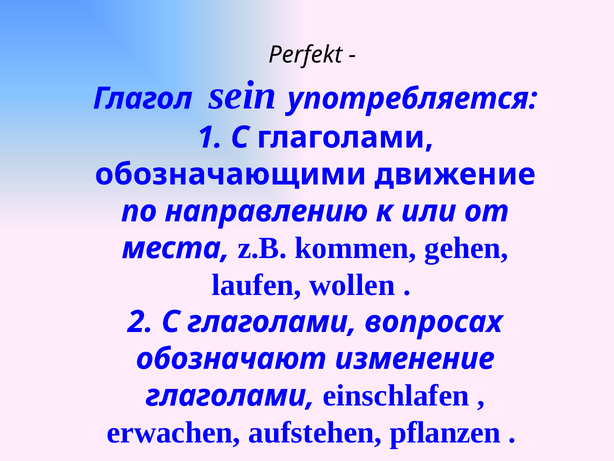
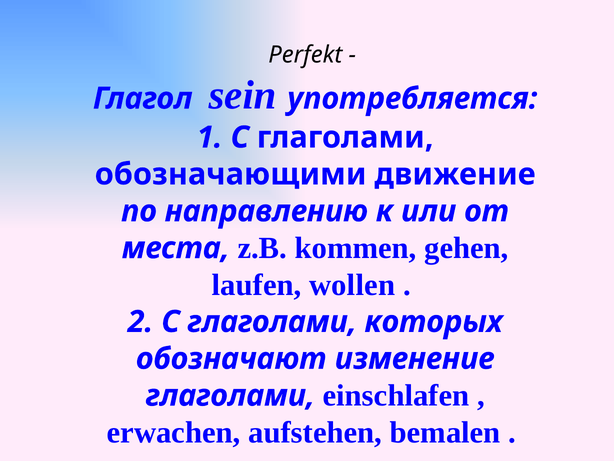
вопросах: вопросах -> которых (434, 321)
pflanzen: pflanzen -> bemalen (445, 432)
